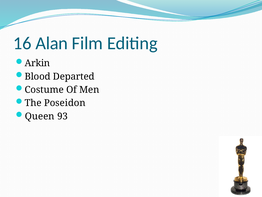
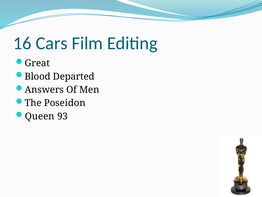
Alan: Alan -> Cars (52, 43)
Arkin: Arkin -> Great (37, 63)
Costume: Costume -> Answers (44, 90)
